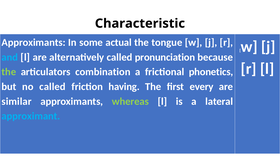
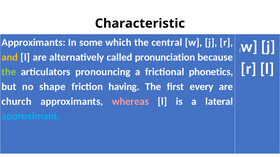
actual: actual -> which (119, 43)
tongue: tongue -> central (167, 43)
and colour: light blue -> yellow (10, 57)
combination: combination -> pronouncing (103, 72)
no called: called -> shape (52, 87)
similar: similar -> church (17, 102)
whereas colour: light green -> pink (130, 102)
